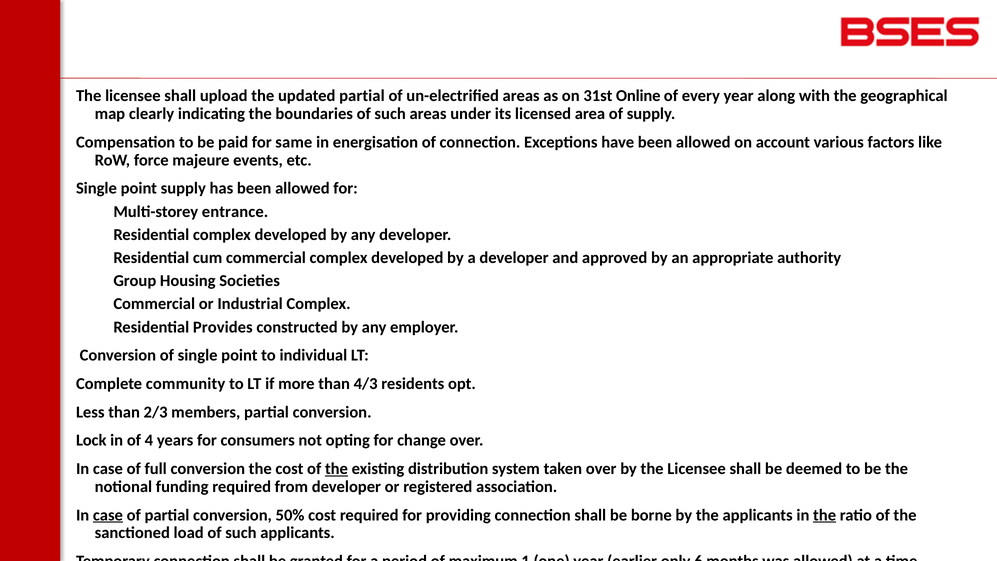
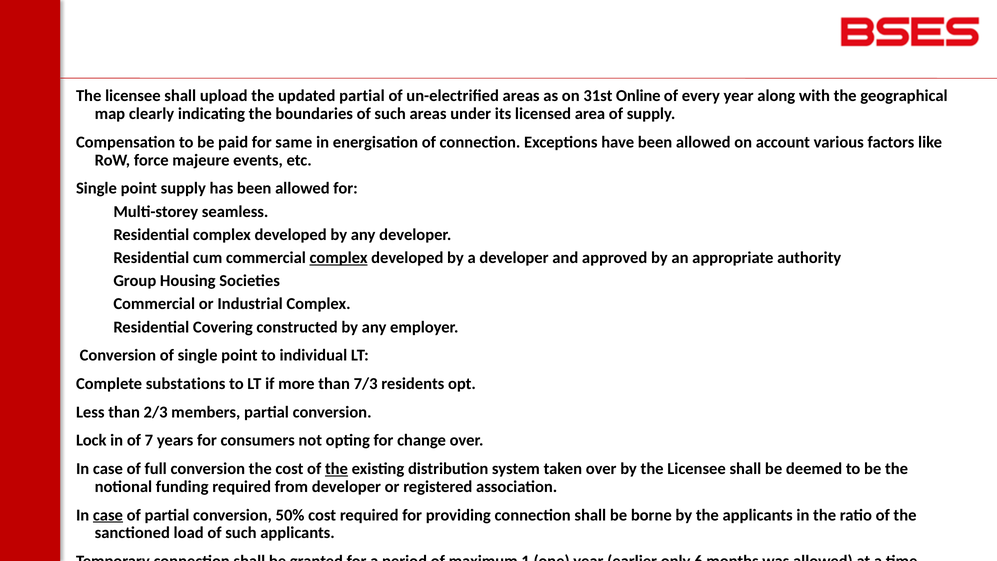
entrance: entrance -> seamless (235, 211)
complex underline: none -> present (339, 258)
Provides: Provides -> Covering (223, 327)
community: community -> substations (186, 384)
4/3: 4/3 -> 7/3 (366, 384)
4: 4 -> 7 (149, 440)
the underline: present -> none (825, 515)
